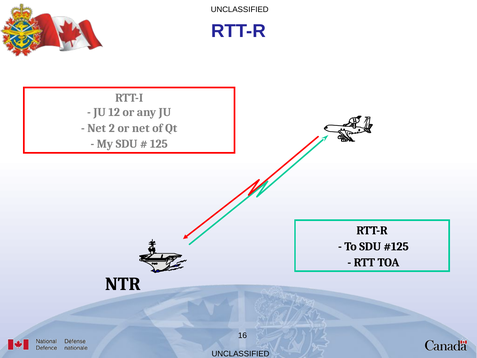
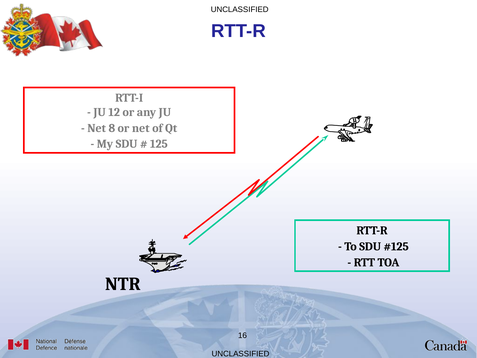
2: 2 -> 8 (112, 128)
